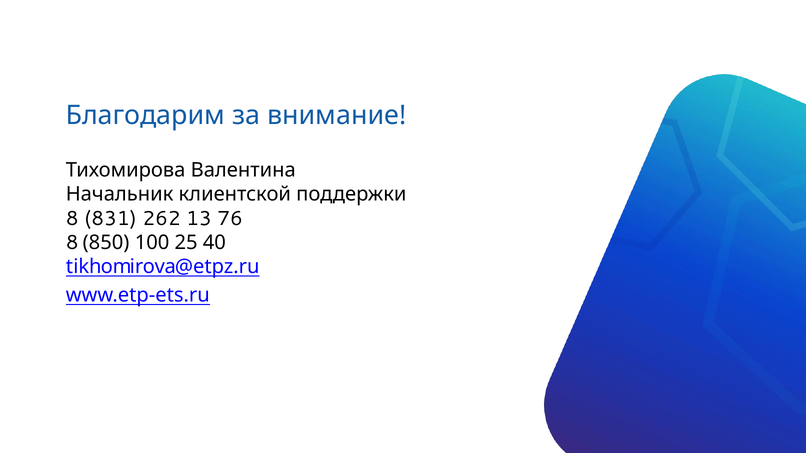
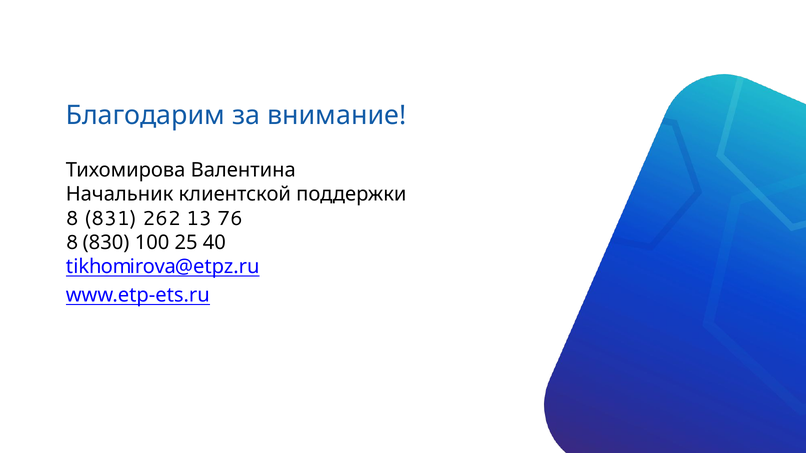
850: 850 -> 830 (106, 243)
